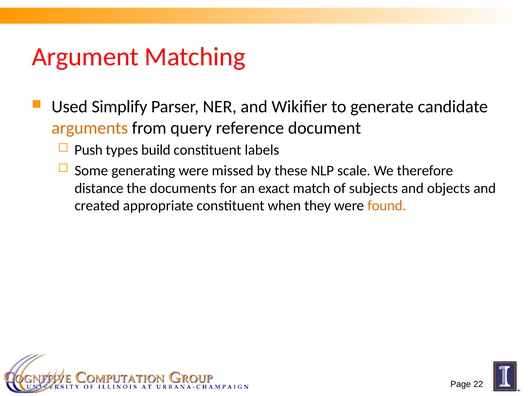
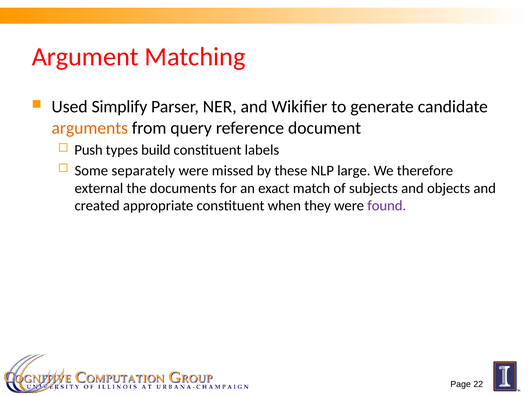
generating: generating -> separately (143, 171)
scale: scale -> large (354, 171)
distance: distance -> external (99, 188)
found colour: orange -> purple (387, 206)
